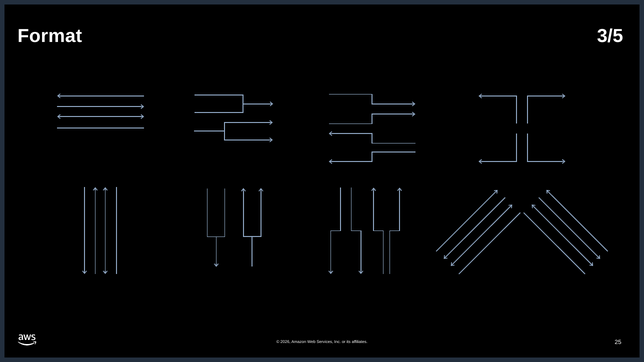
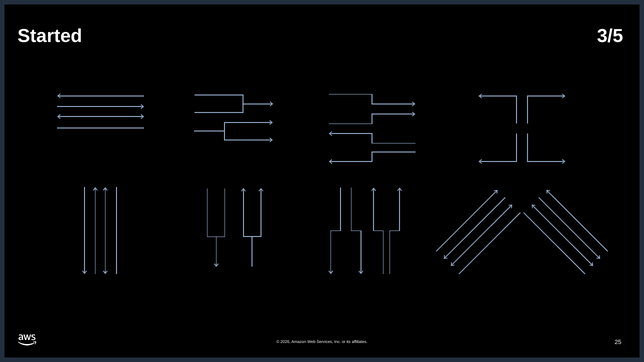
Format: Format -> Started (50, 36)
